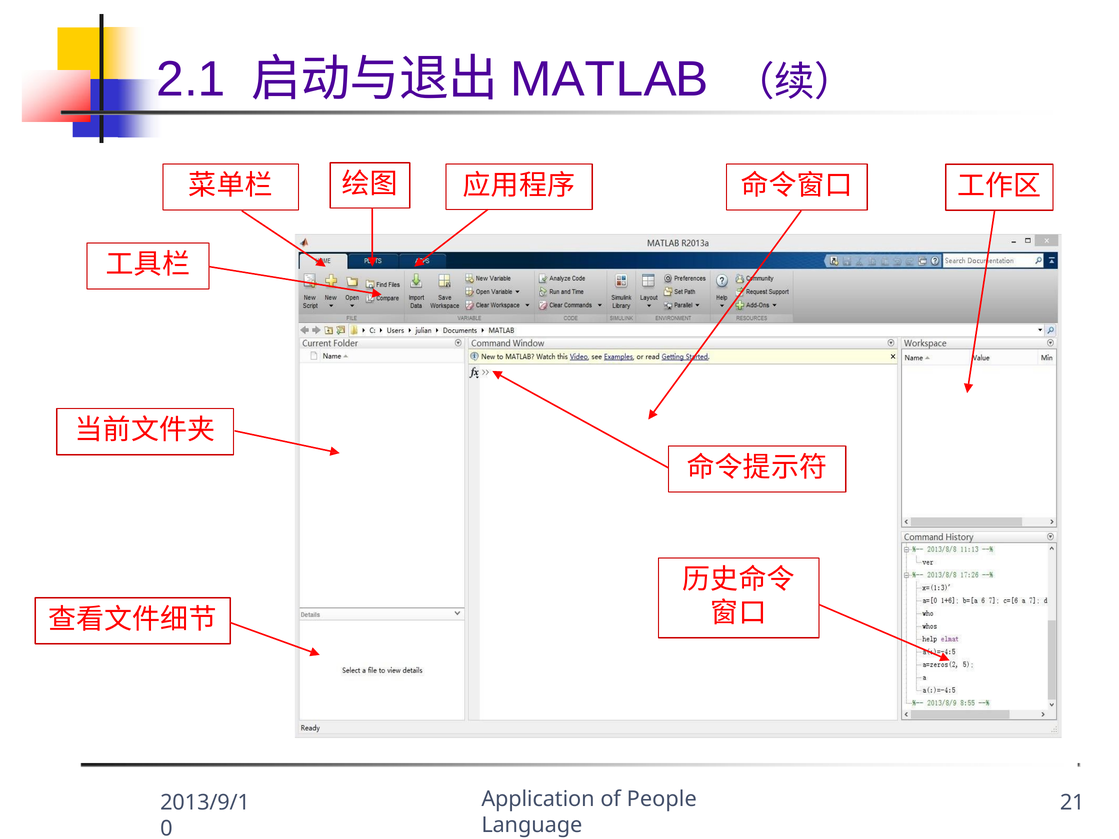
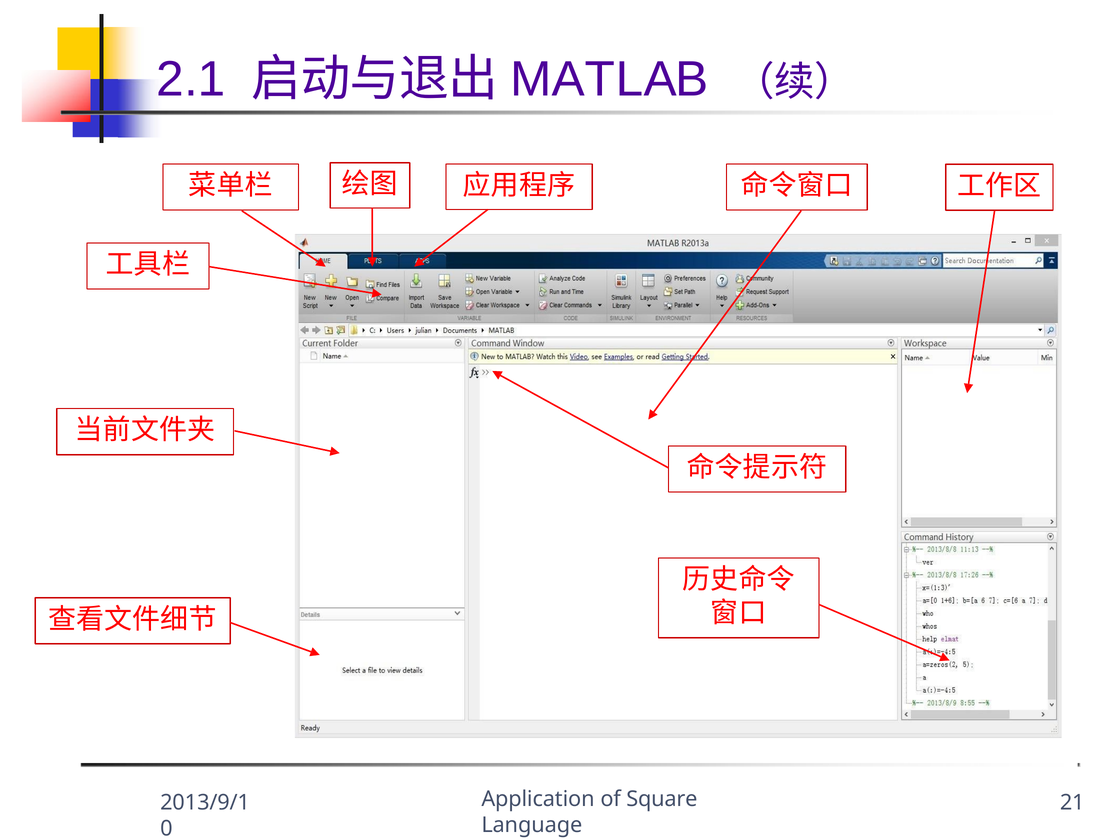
People: People -> Square (662, 799)
